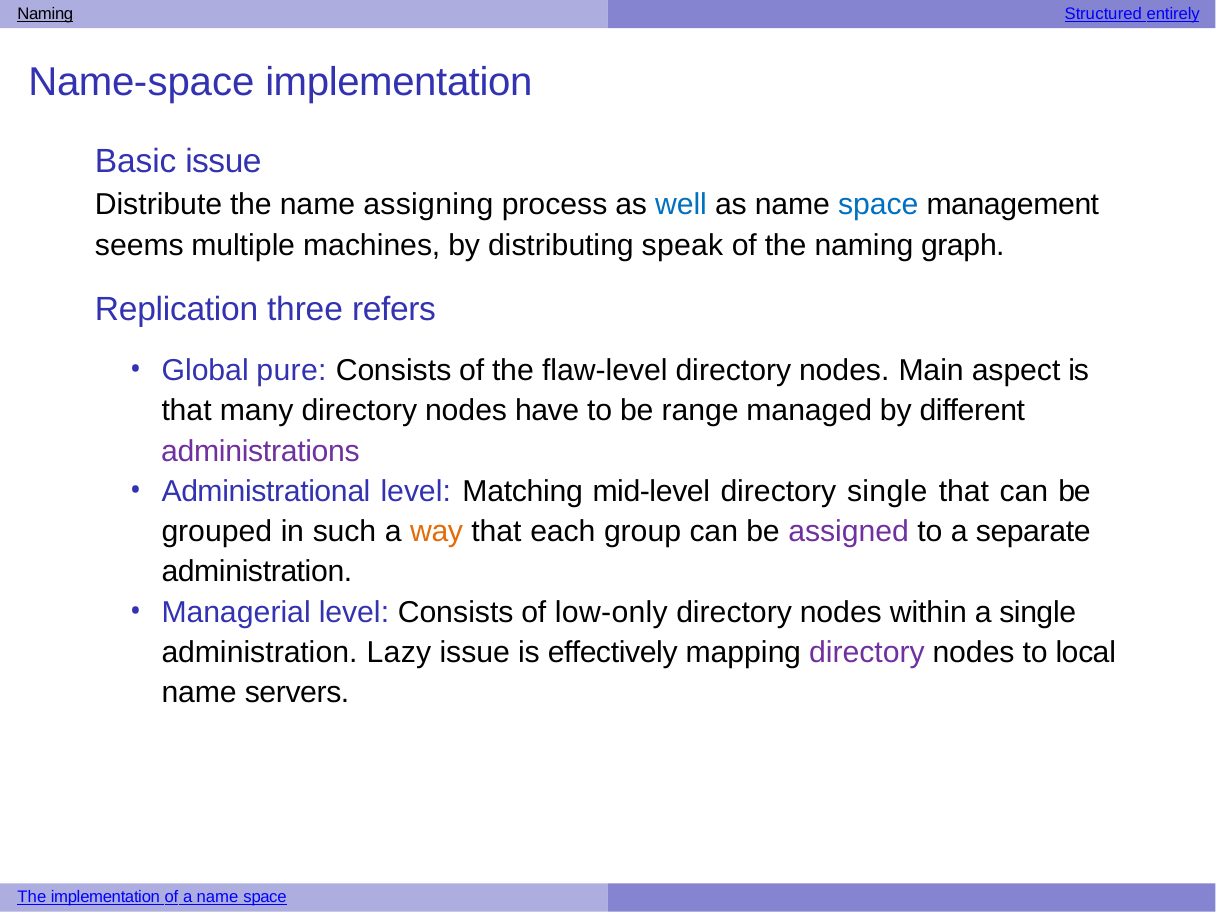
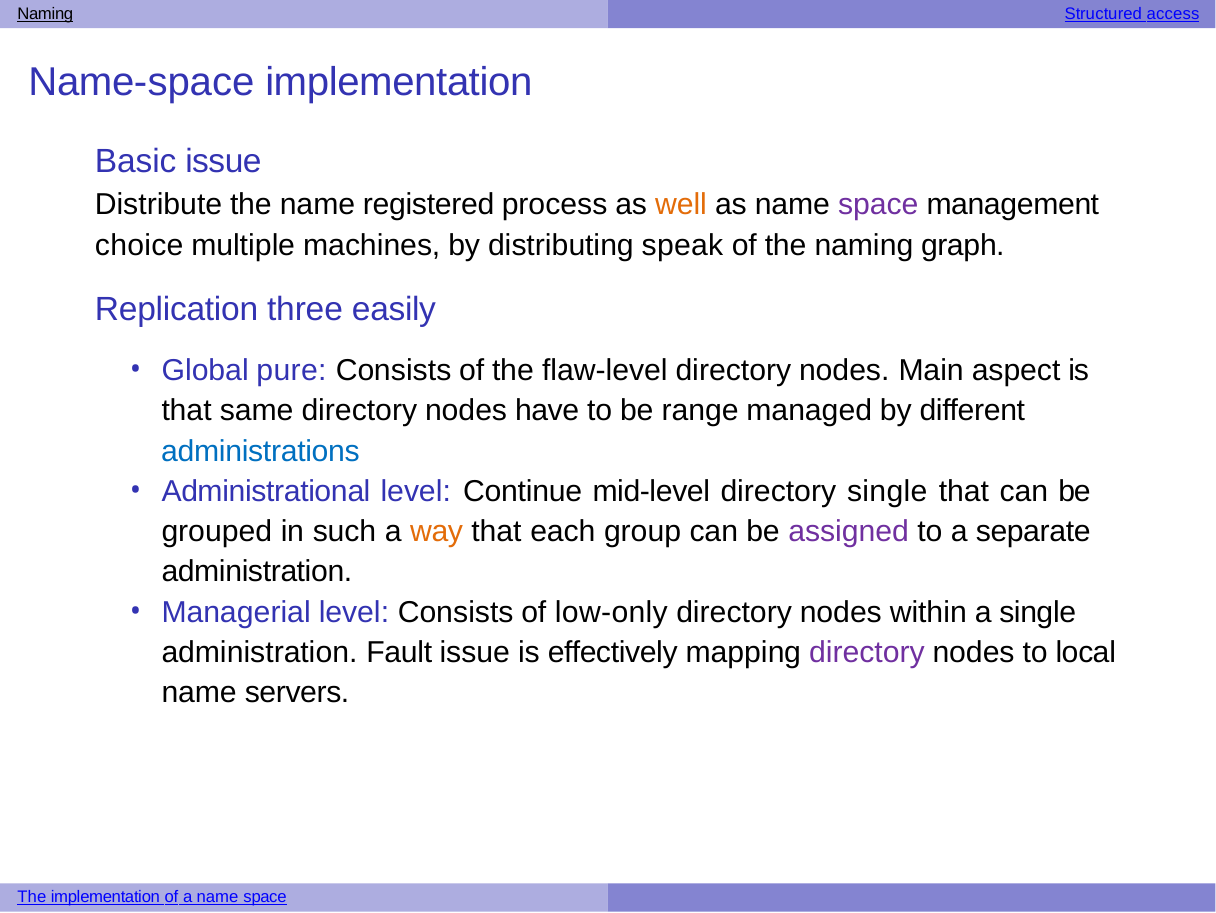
entirely: entirely -> access (1173, 14)
assigning: assigning -> registered (429, 205)
well colour: blue -> orange (681, 205)
space colour: blue -> purple (878, 205)
seems: seems -> choice (139, 245)
refers: refers -> easily (394, 309)
many: many -> same (257, 411)
administrations colour: purple -> blue (260, 451)
Matching: Matching -> Continue (523, 491)
Lazy: Lazy -> Fault (399, 652)
